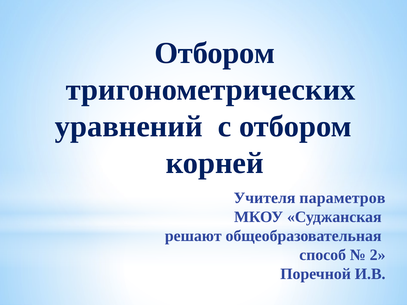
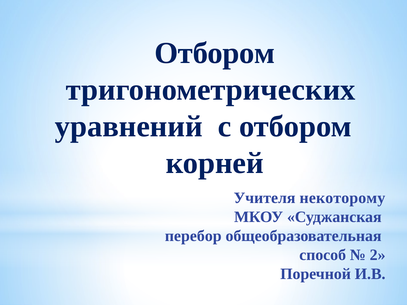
параметров: параметров -> некоторому (342, 198)
решают: решают -> перебор (193, 236)
